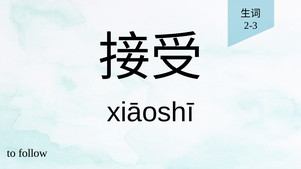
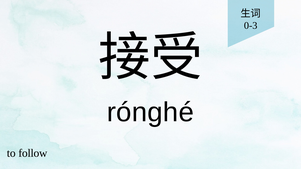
2-3: 2-3 -> 0-3 (251, 26)
xiāoshī: xiāoshī -> rónghé (150, 113)
